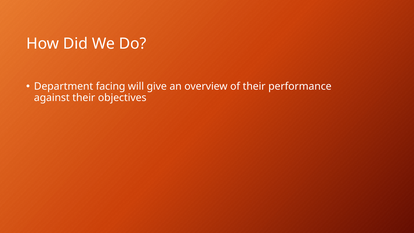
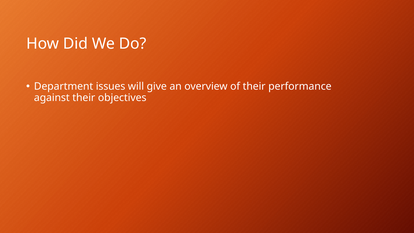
facing: facing -> issues (111, 86)
